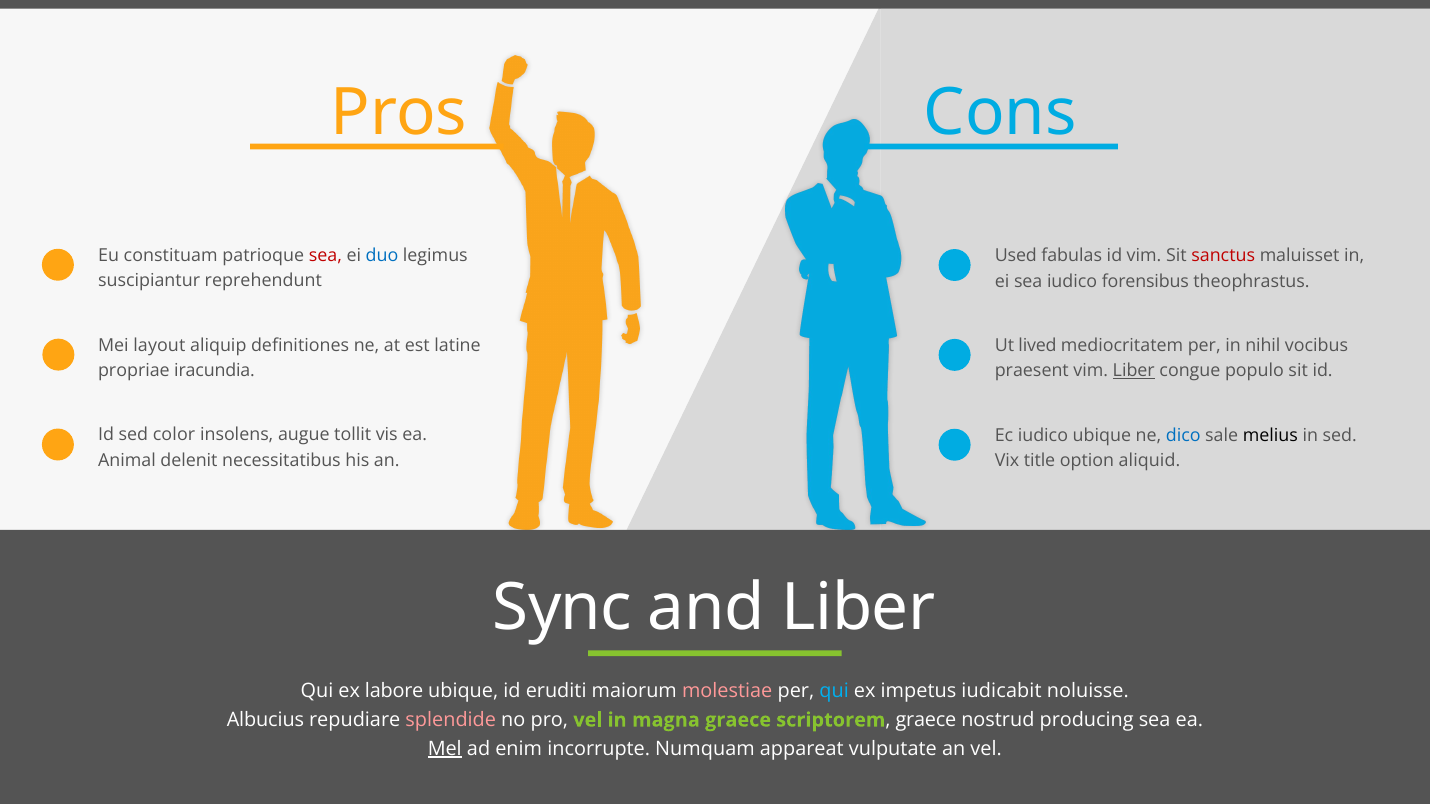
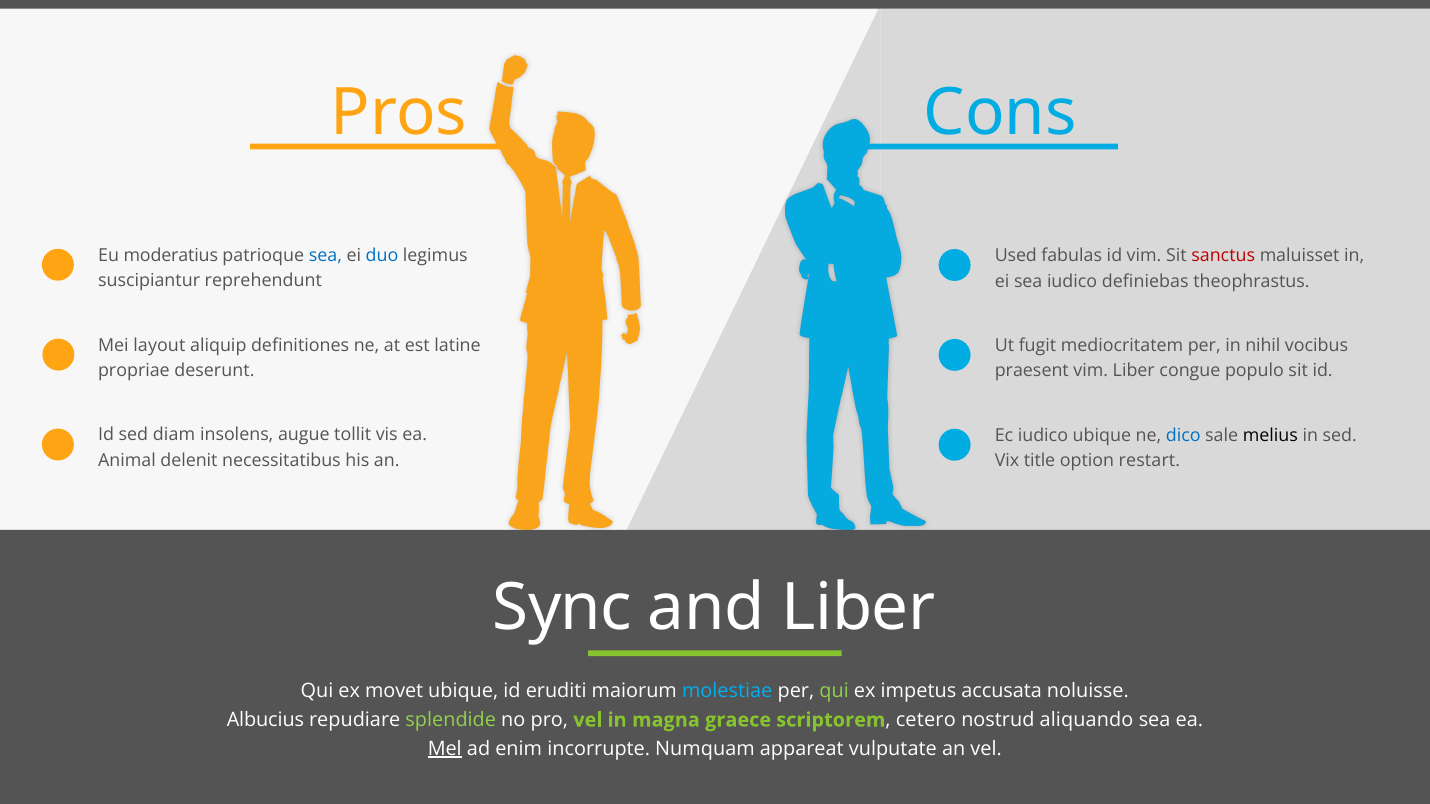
constituam: constituam -> moderatius (171, 255)
sea colour: red -> blue (325, 255)
forensibus: forensibus -> definiebas (1145, 281)
lived: lived -> fugit (1037, 346)
iracundia: iracundia -> deserunt (214, 371)
Liber underline: present -> none (1134, 371)
color: color -> diam (174, 435)
aliquid: aliquid -> restart (1149, 461)
labore: labore -> movet (394, 692)
molestiae colour: pink -> light blue (727, 692)
qui colour: light blue -> light green (834, 692)
iudicabit: iudicabit -> accusata (1002, 692)
splendide colour: pink -> light green (451, 720)
scriptorem graece: graece -> cetero (926, 720)
producing: producing -> aliquando (1087, 720)
